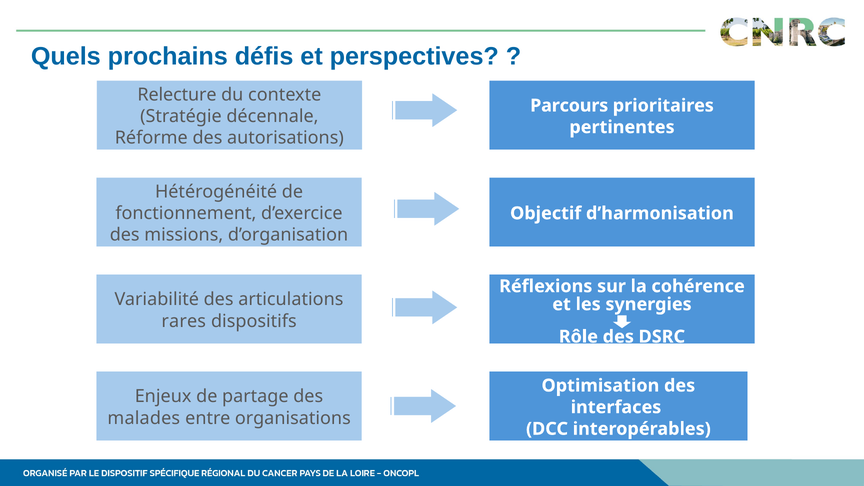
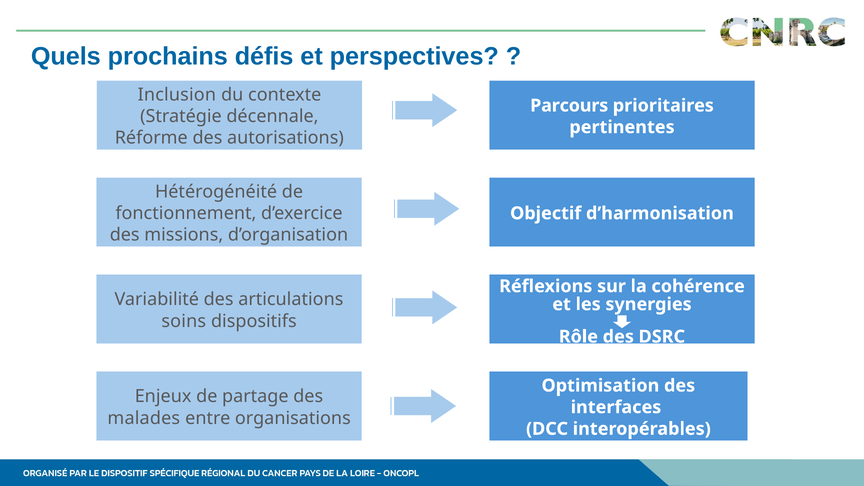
Relecture: Relecture -> Inclusion (177, 95)
rares: rares -> soins (184, 321)
